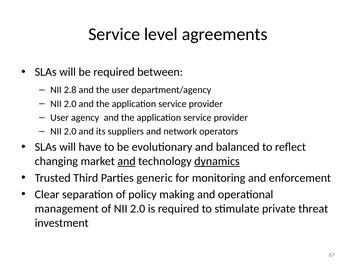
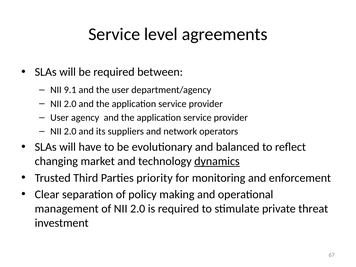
2.8: 2.8 -> 9.1 (70, 90)
and underline: present -> none (127, 161)
generic: generic -> priority (155, 178)
